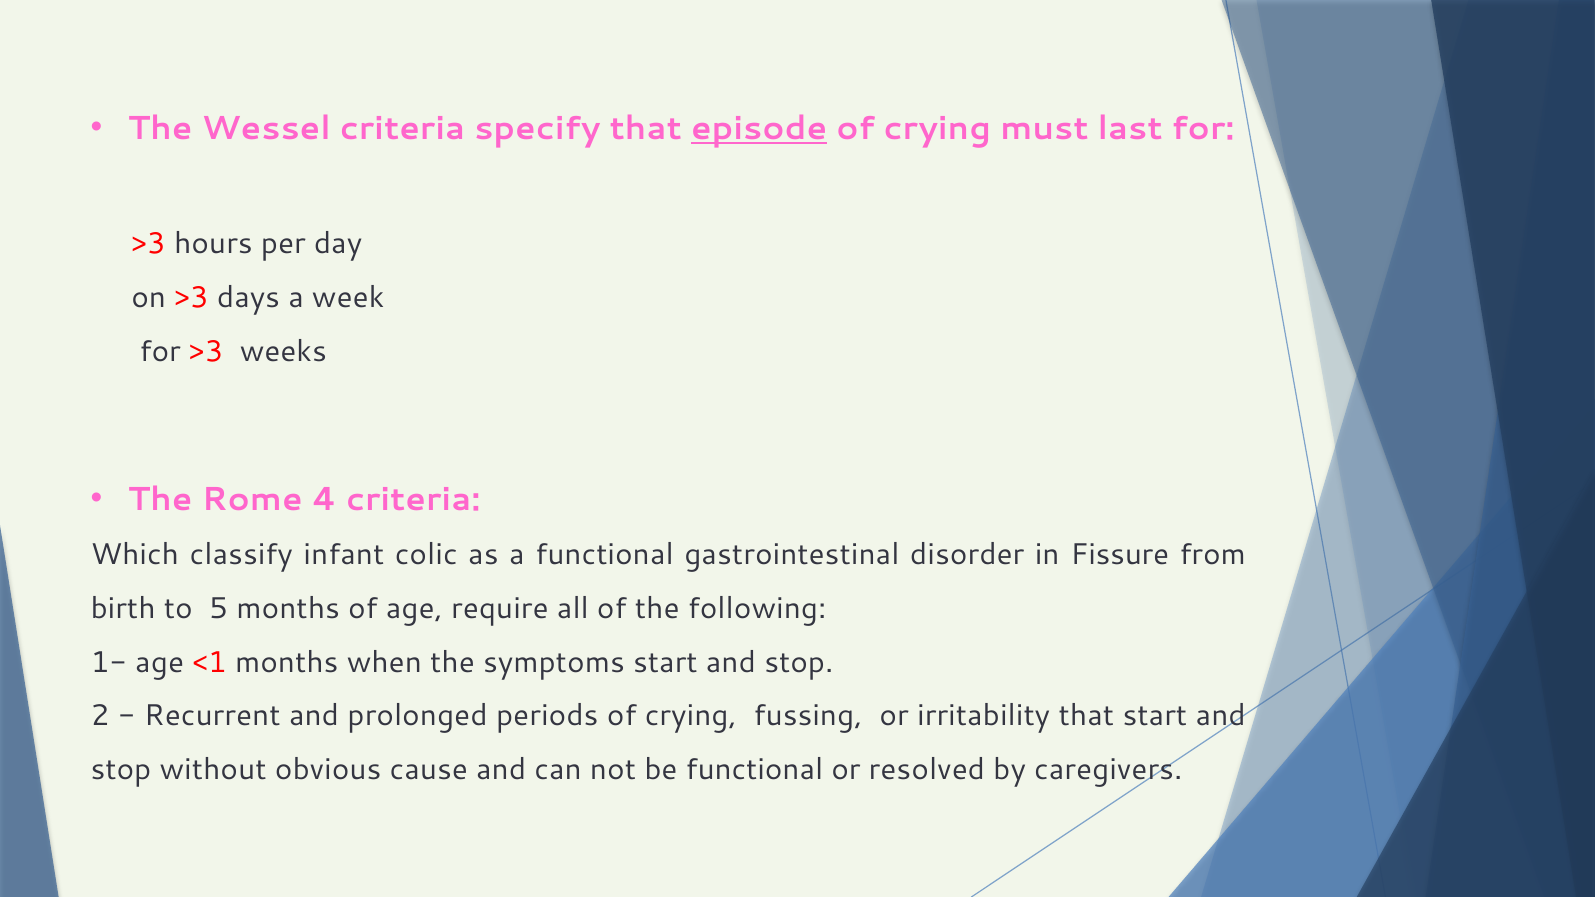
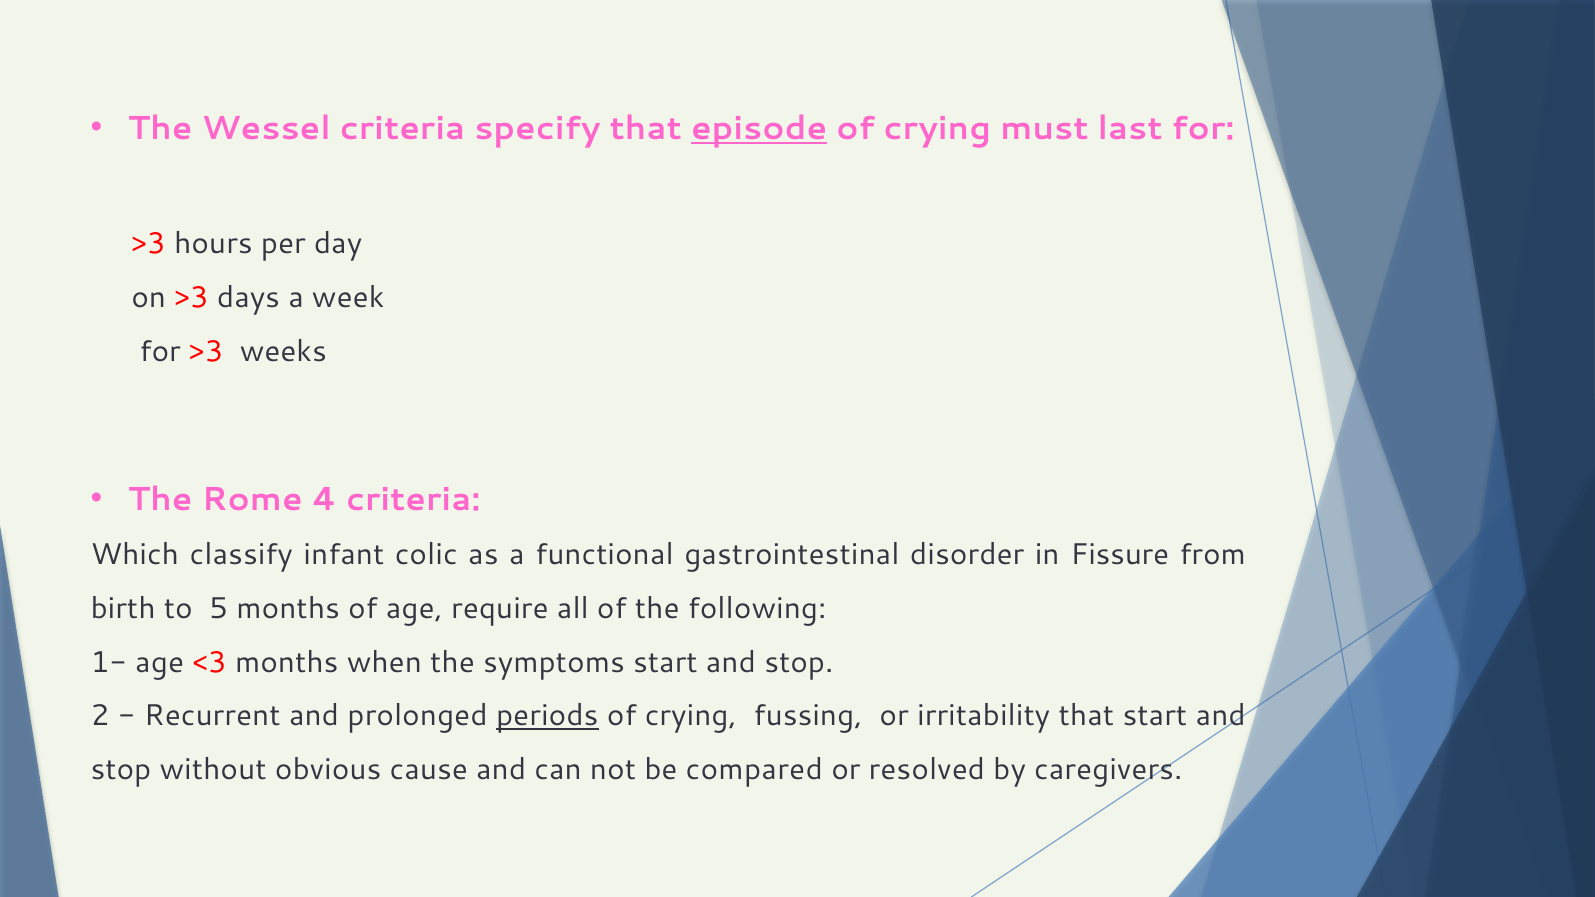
<1: <1 -> <3 (210, 662)
periods underline: none -> present (547, 716)
be functional: functional -> compared (754, 770)
